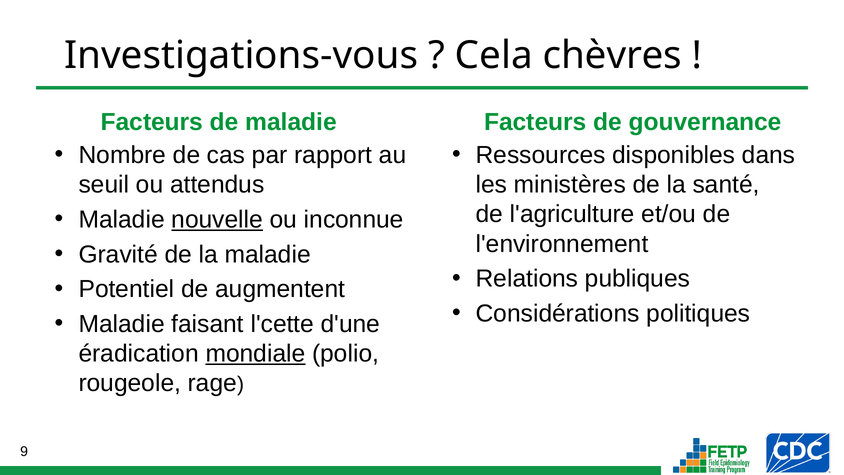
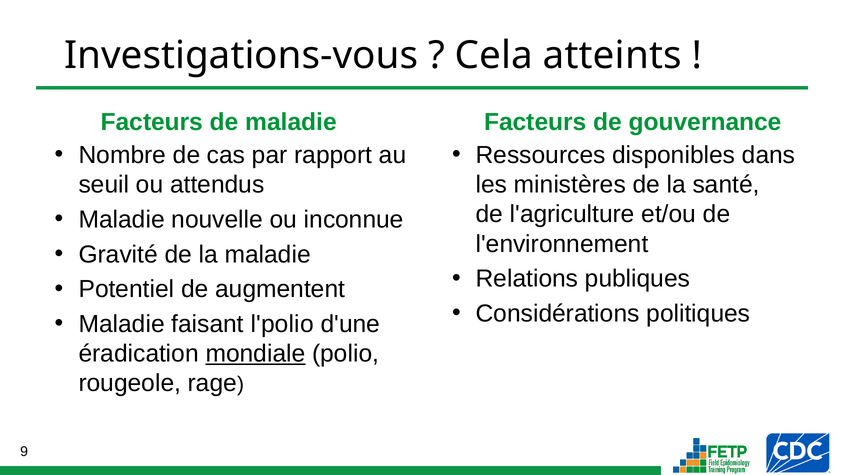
chèvres: chèvres -> atteints (612, 55)
nouvelle underline: present -> none (217, 220)
l'cette: l'cette -> l'polio (282, 324)
